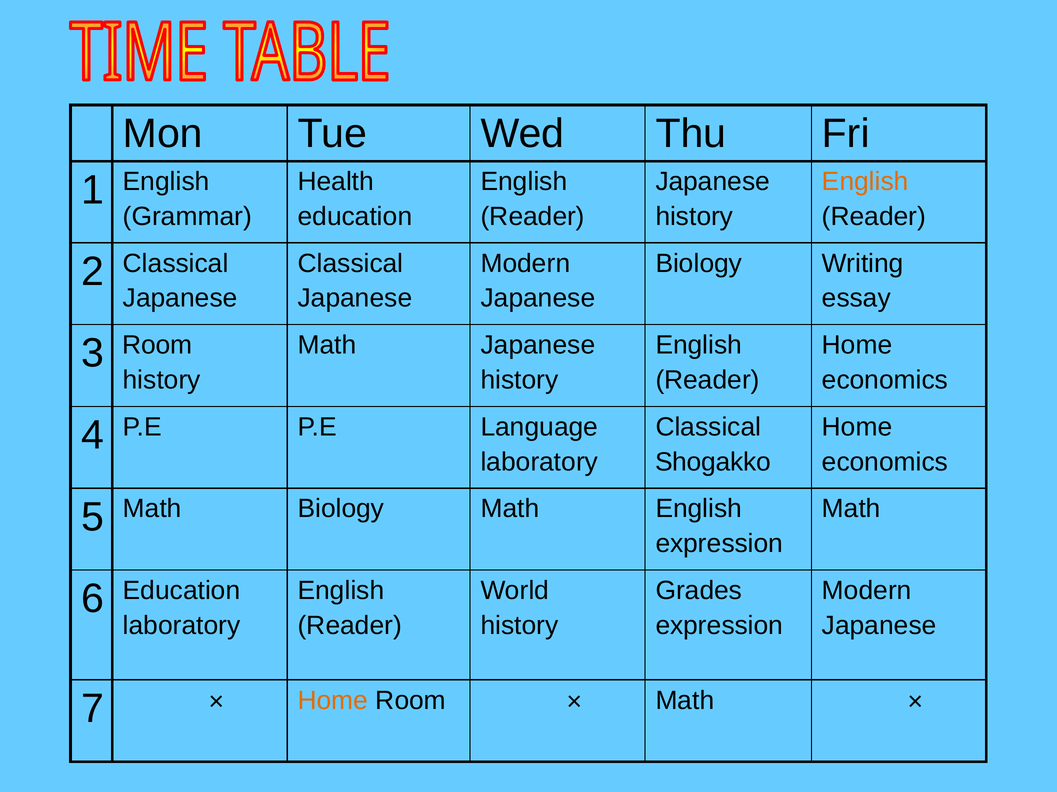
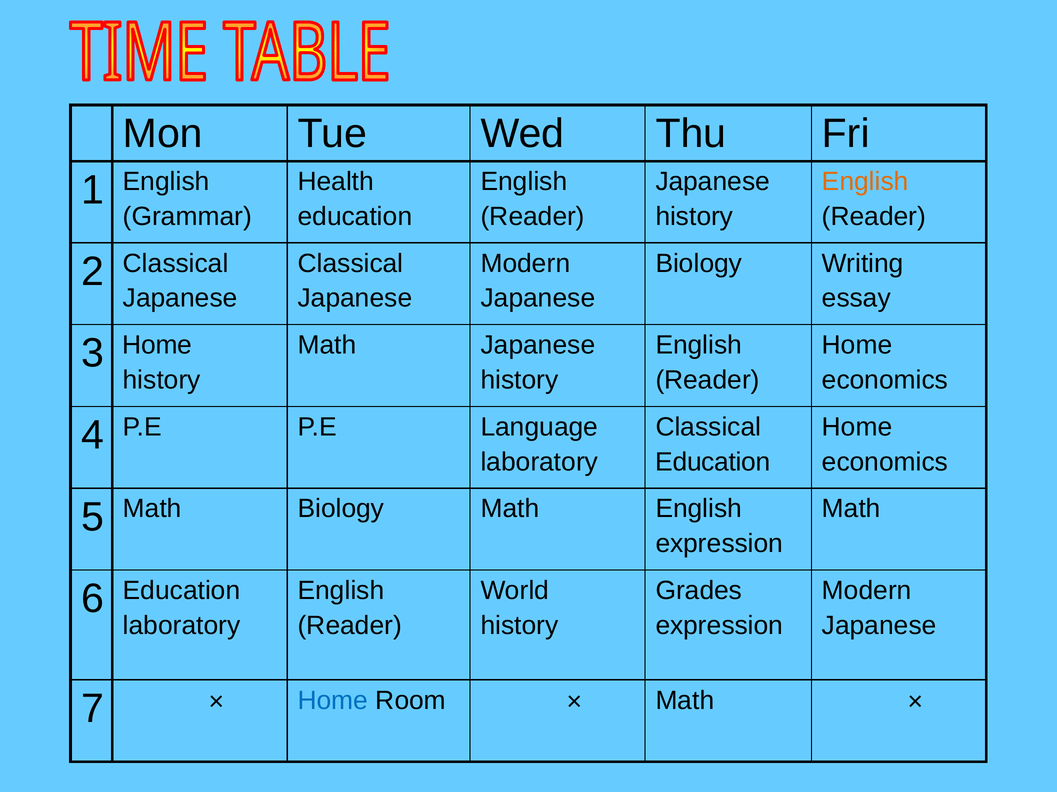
3 Room: Room -> Home (157, 345)
Shogakko: Shogakko -> Education (713, 462)
Home colour: orange -> blue (333, 701)
